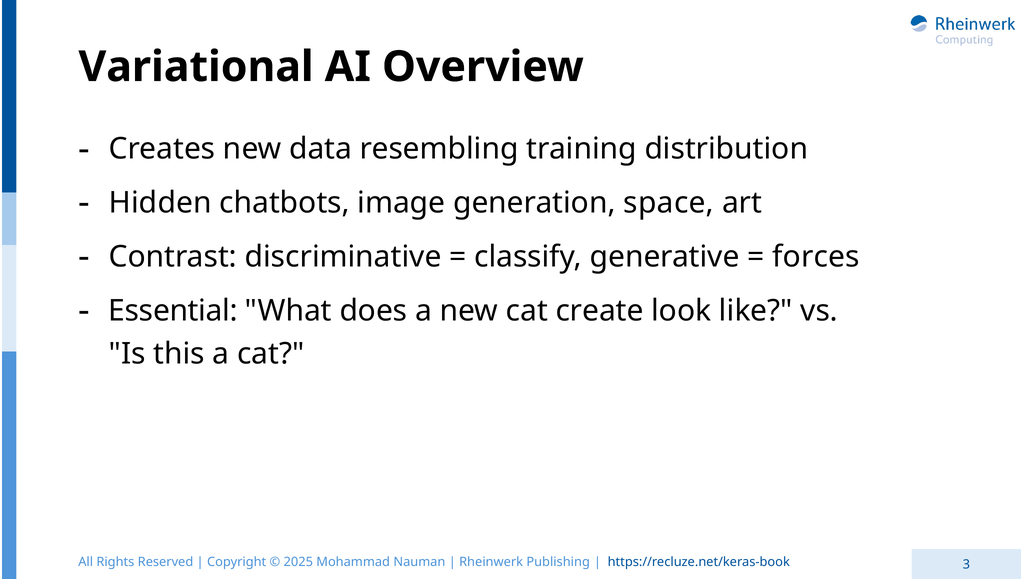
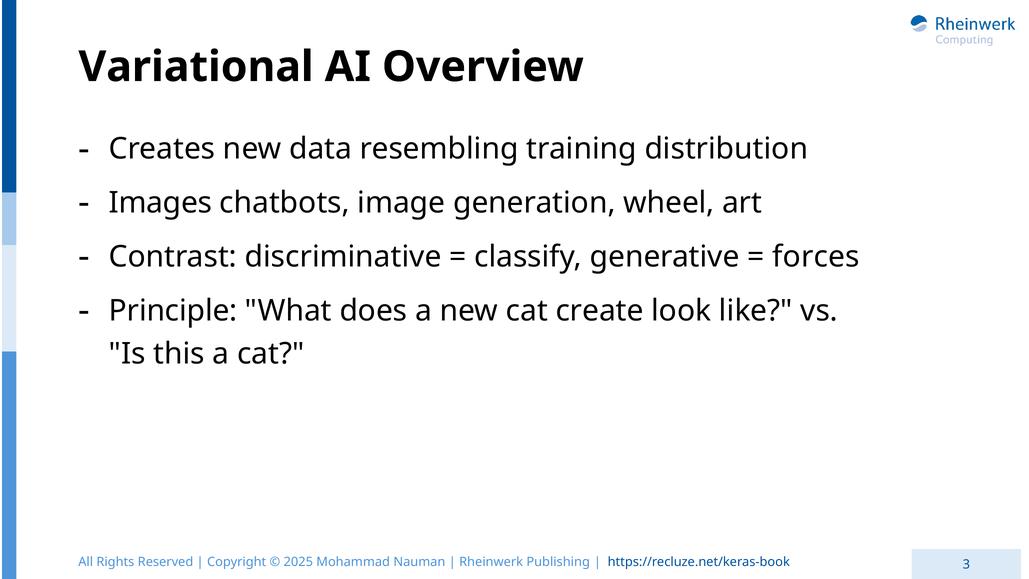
Hidden: Hidden -> Images (160, 203)
space: space -> wheel (669, 203)
Essential: Essential -> Principle (173, 310)
